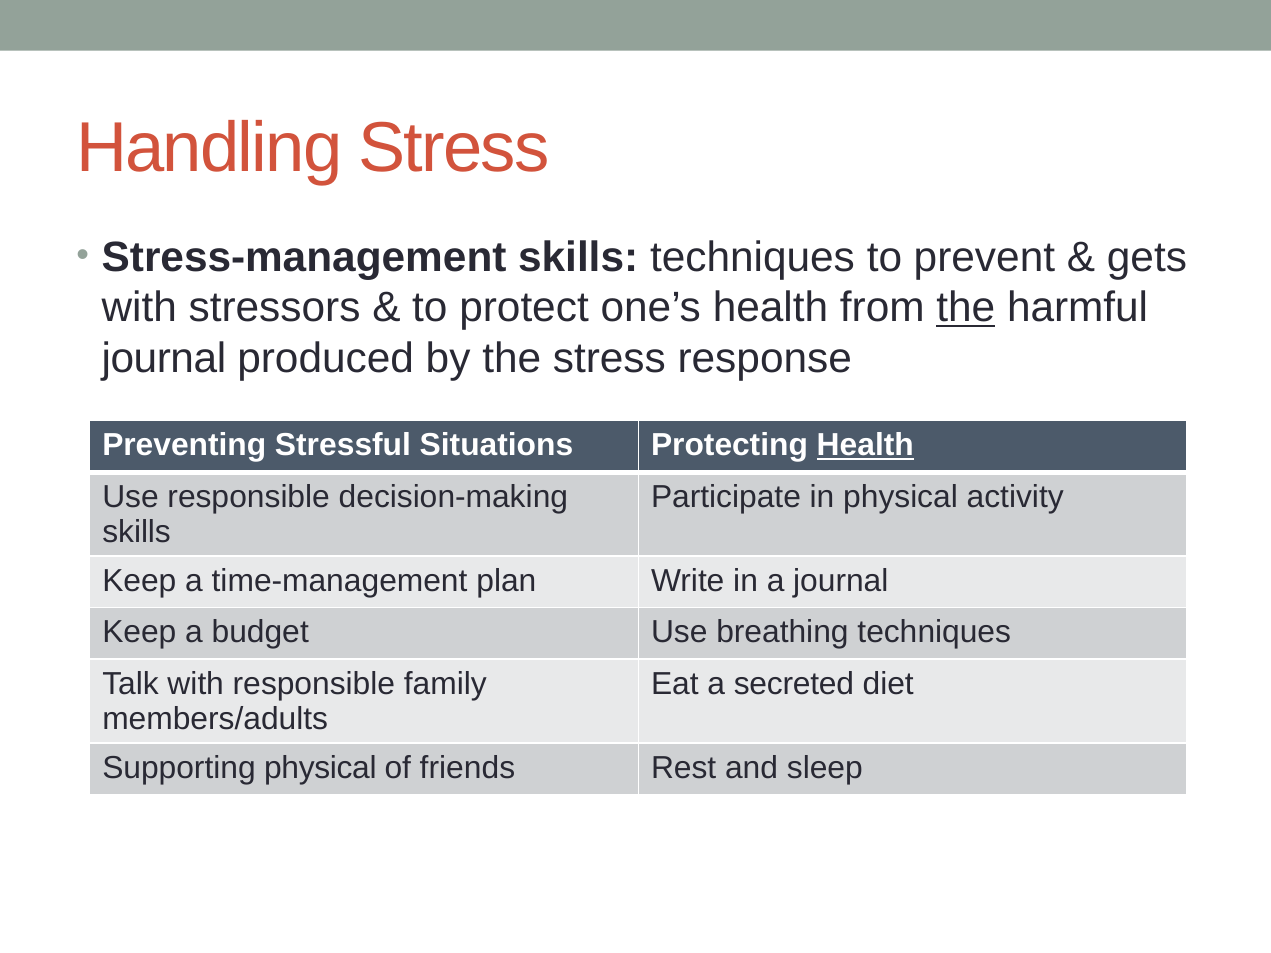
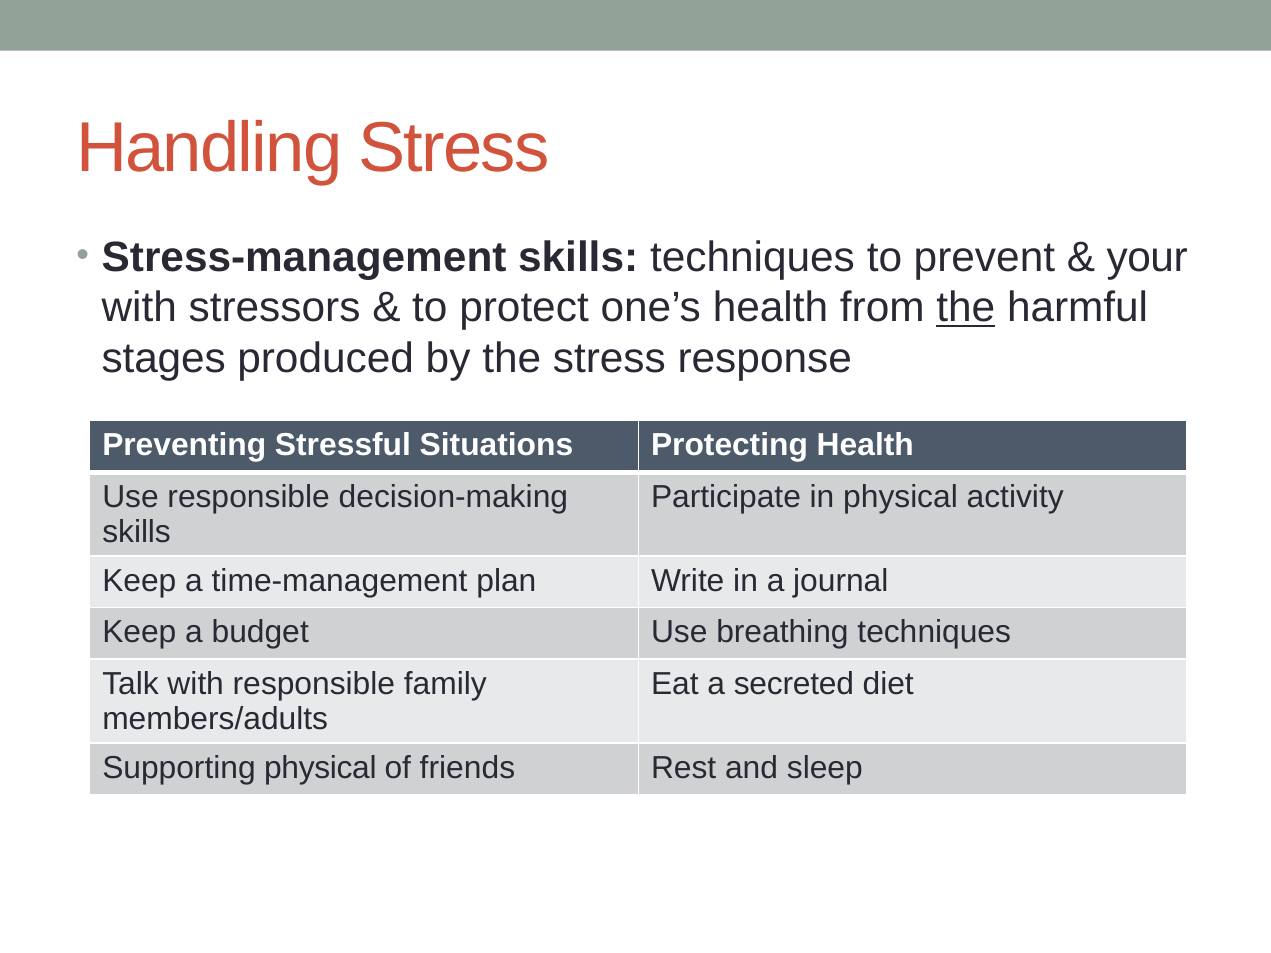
gets: gets -> your (1147, 257)
journal: journal -> stages (164, 359)
Health underline: present -> none (865, 446)
